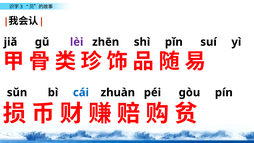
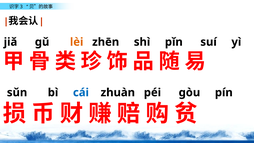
lèi colour: purple -> orange (77, 42)
